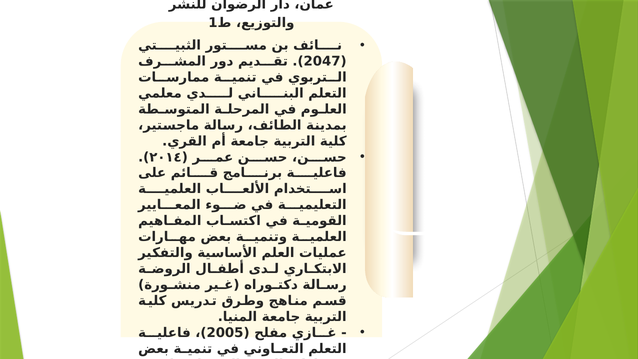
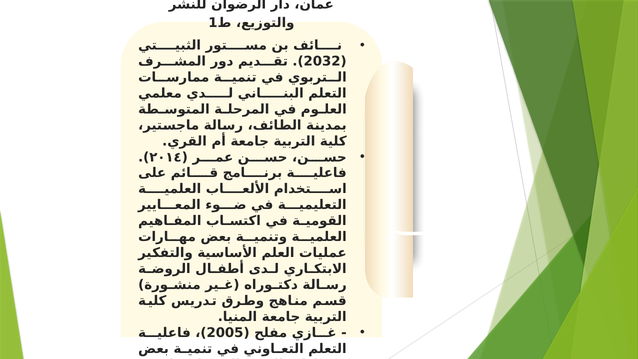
2047: 2047 -> 2032 (322, 61)
